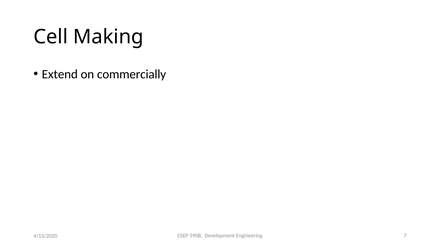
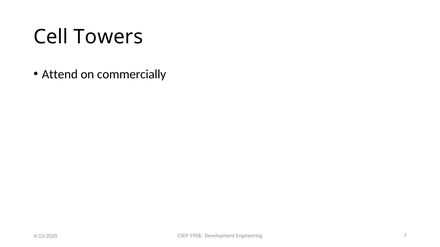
Making: Making -> Towers (108, 37)
Extend: Extend -> Attend (60, 74)
